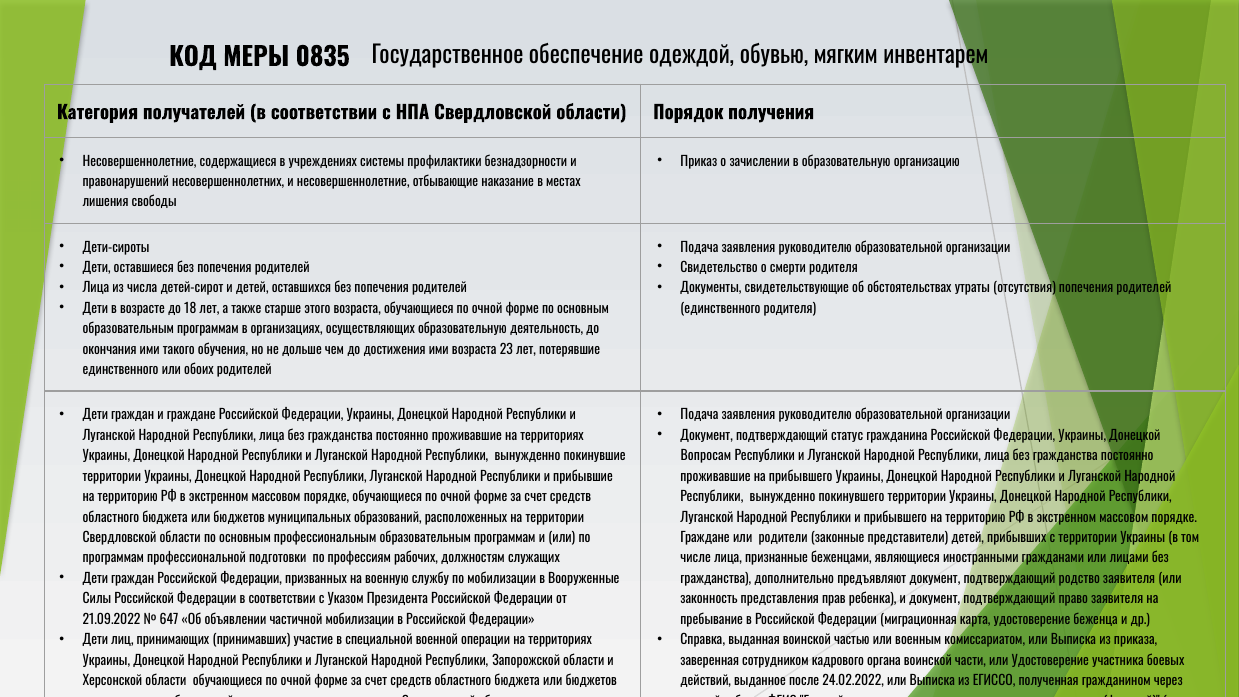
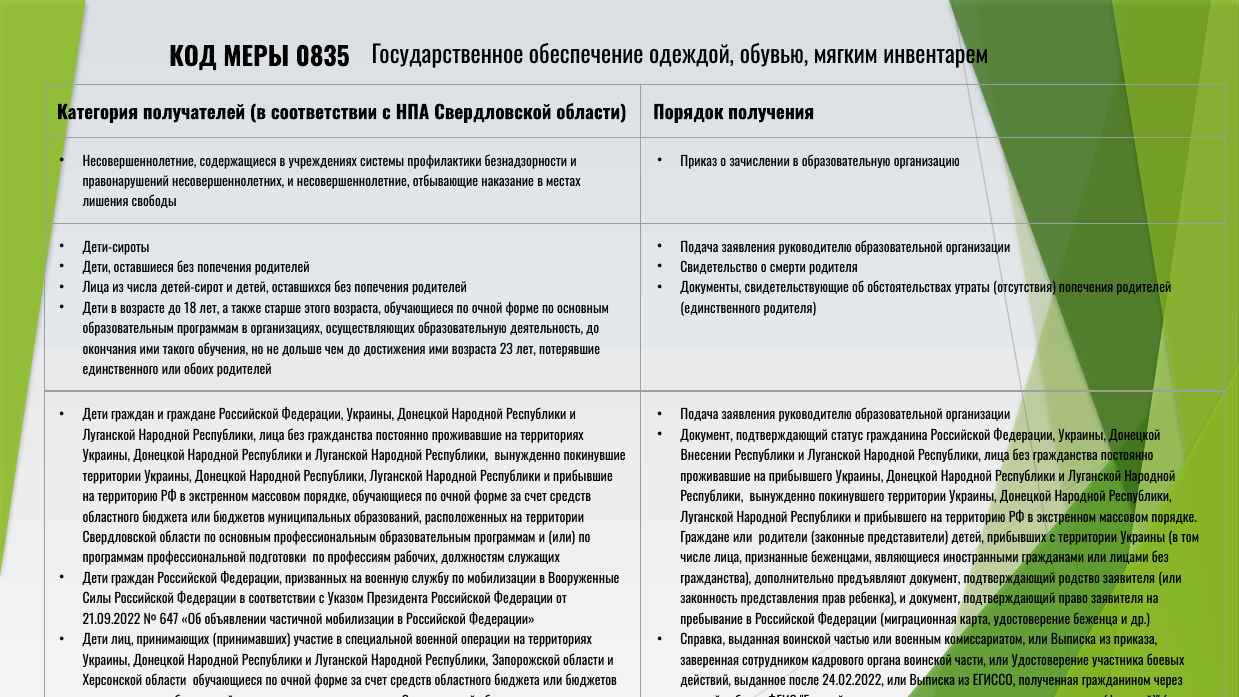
Вопросам: Вопросам -> Внесении (706, 456)
